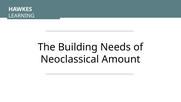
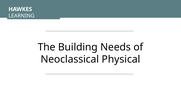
Amount: Amount -> Physical (121, 59)
